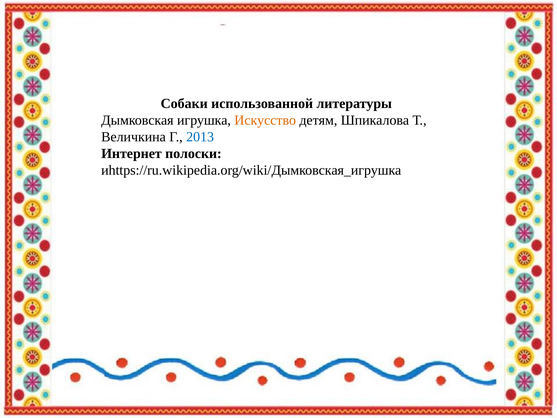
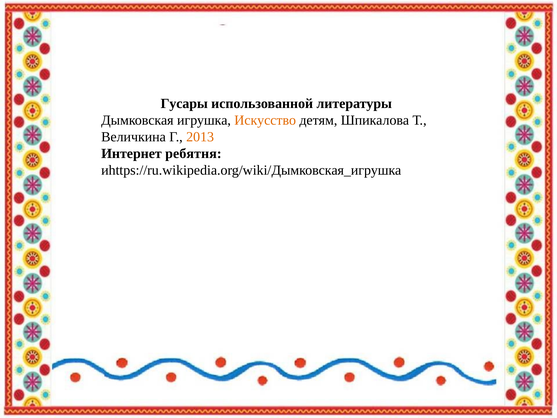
Собаки: Собаки -> Гусары (184, 103)
2013 colour: blue -> orange (200, 137)
полоски: полоски -> ребятня (193, 154)
